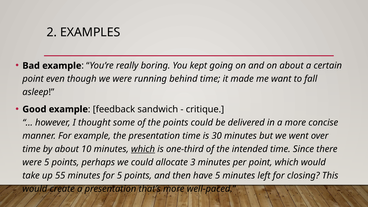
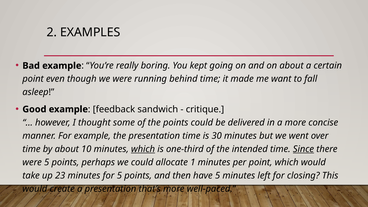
Since underline: none -> present (303, 149)
3: 3 -> 1 (193, 162)
55: 55 -> 23 (60, 176)
